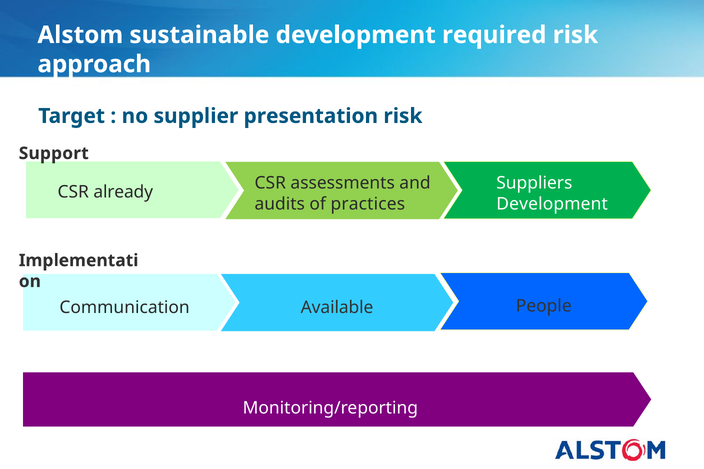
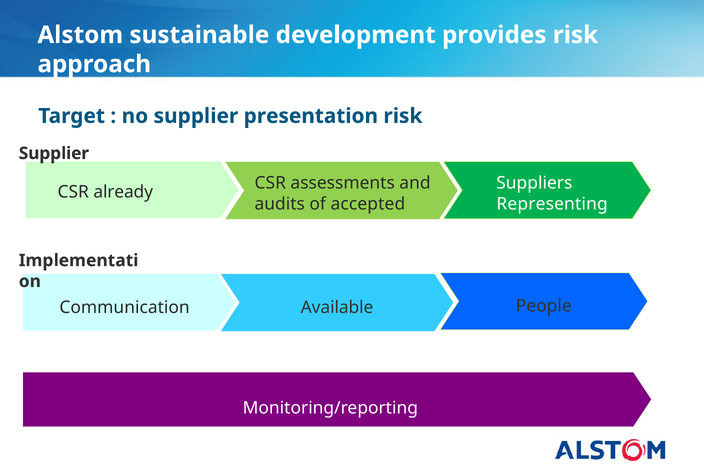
required: required -> provides (494, 35)
Support: Support -> Supplier (54, 153)
practices: practices -> accepted (368, 204)
Development: Development -> Representing (552, 204)
